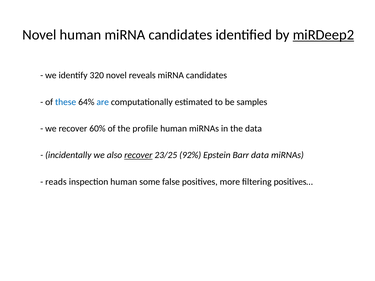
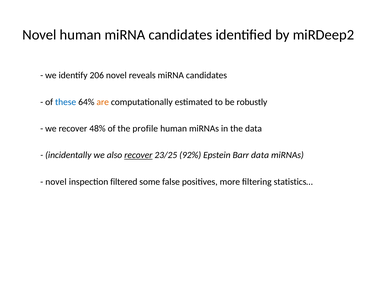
miRDeep2 underline: present -> none (323, 35)
320: 320 -> 206 (97, 75)
are colour: blue -> orange (103, 102)
samples: samples -> robustly (252, 102)
60%: 60% -> 48% (97, 129)
reads: reads -> novel (56, 182)
inspection human: human -> filtered (124, 182)
positives…: positives… -> statistics… (293, 182)
